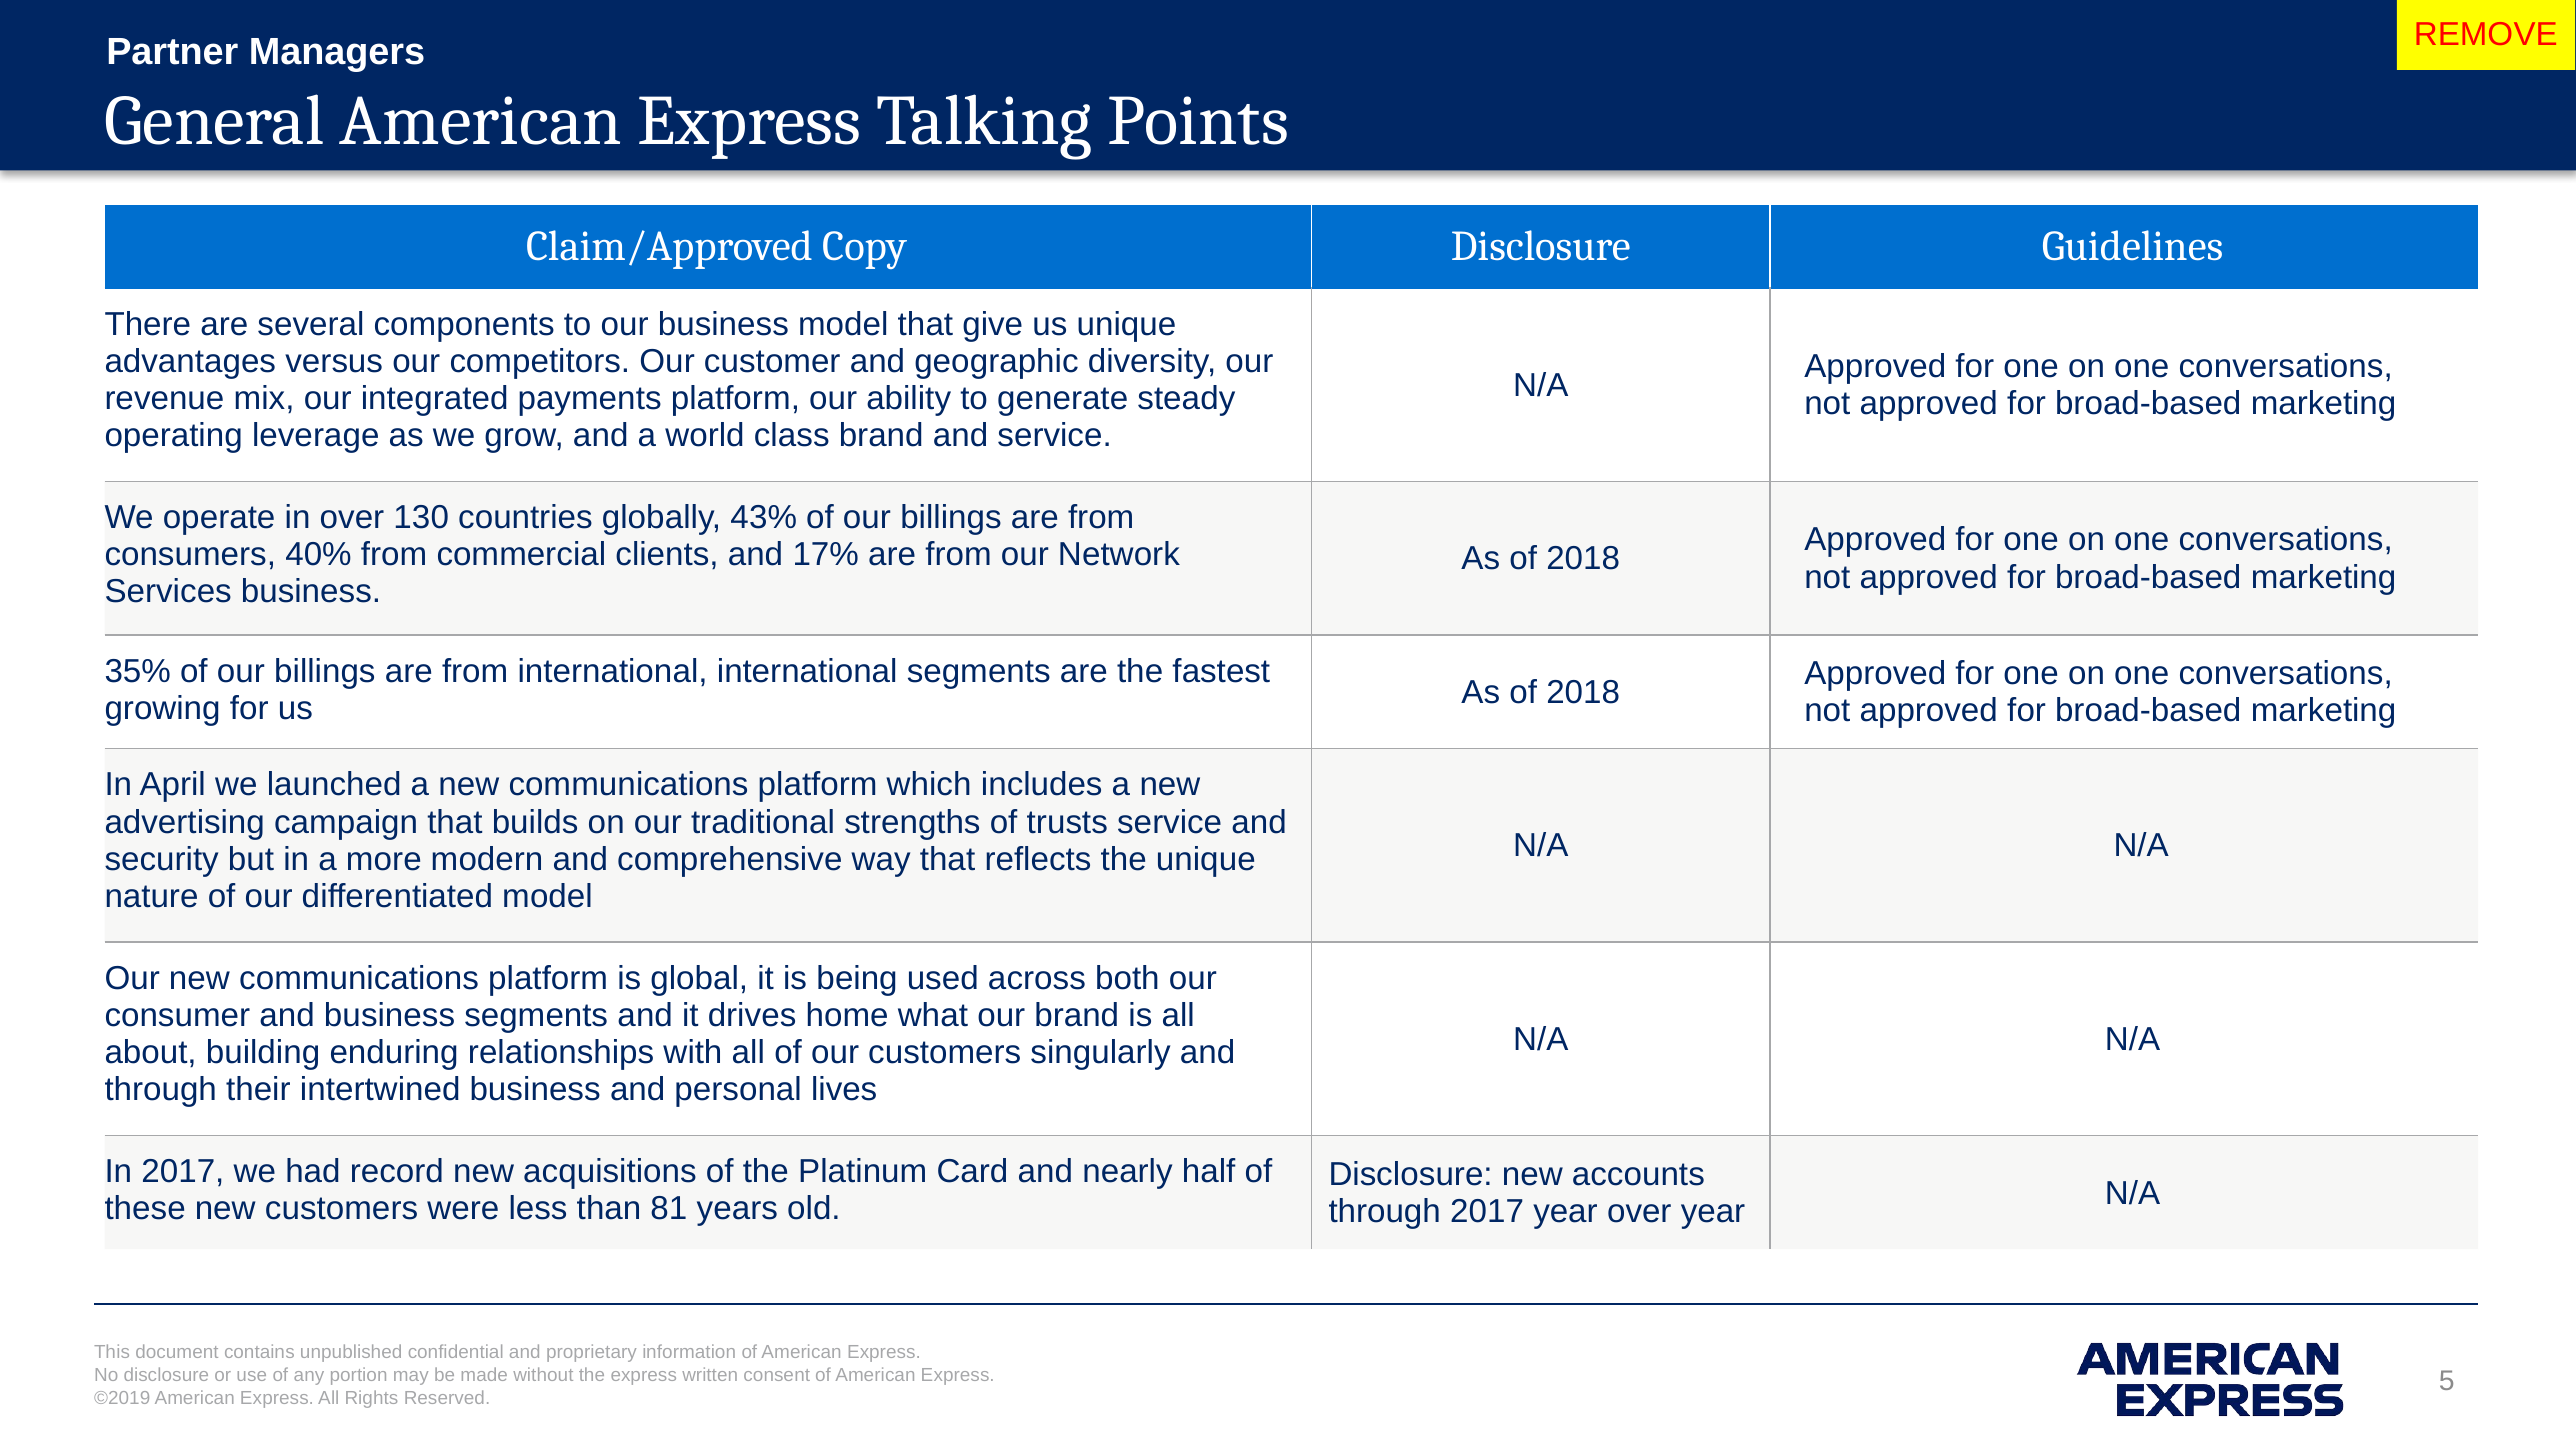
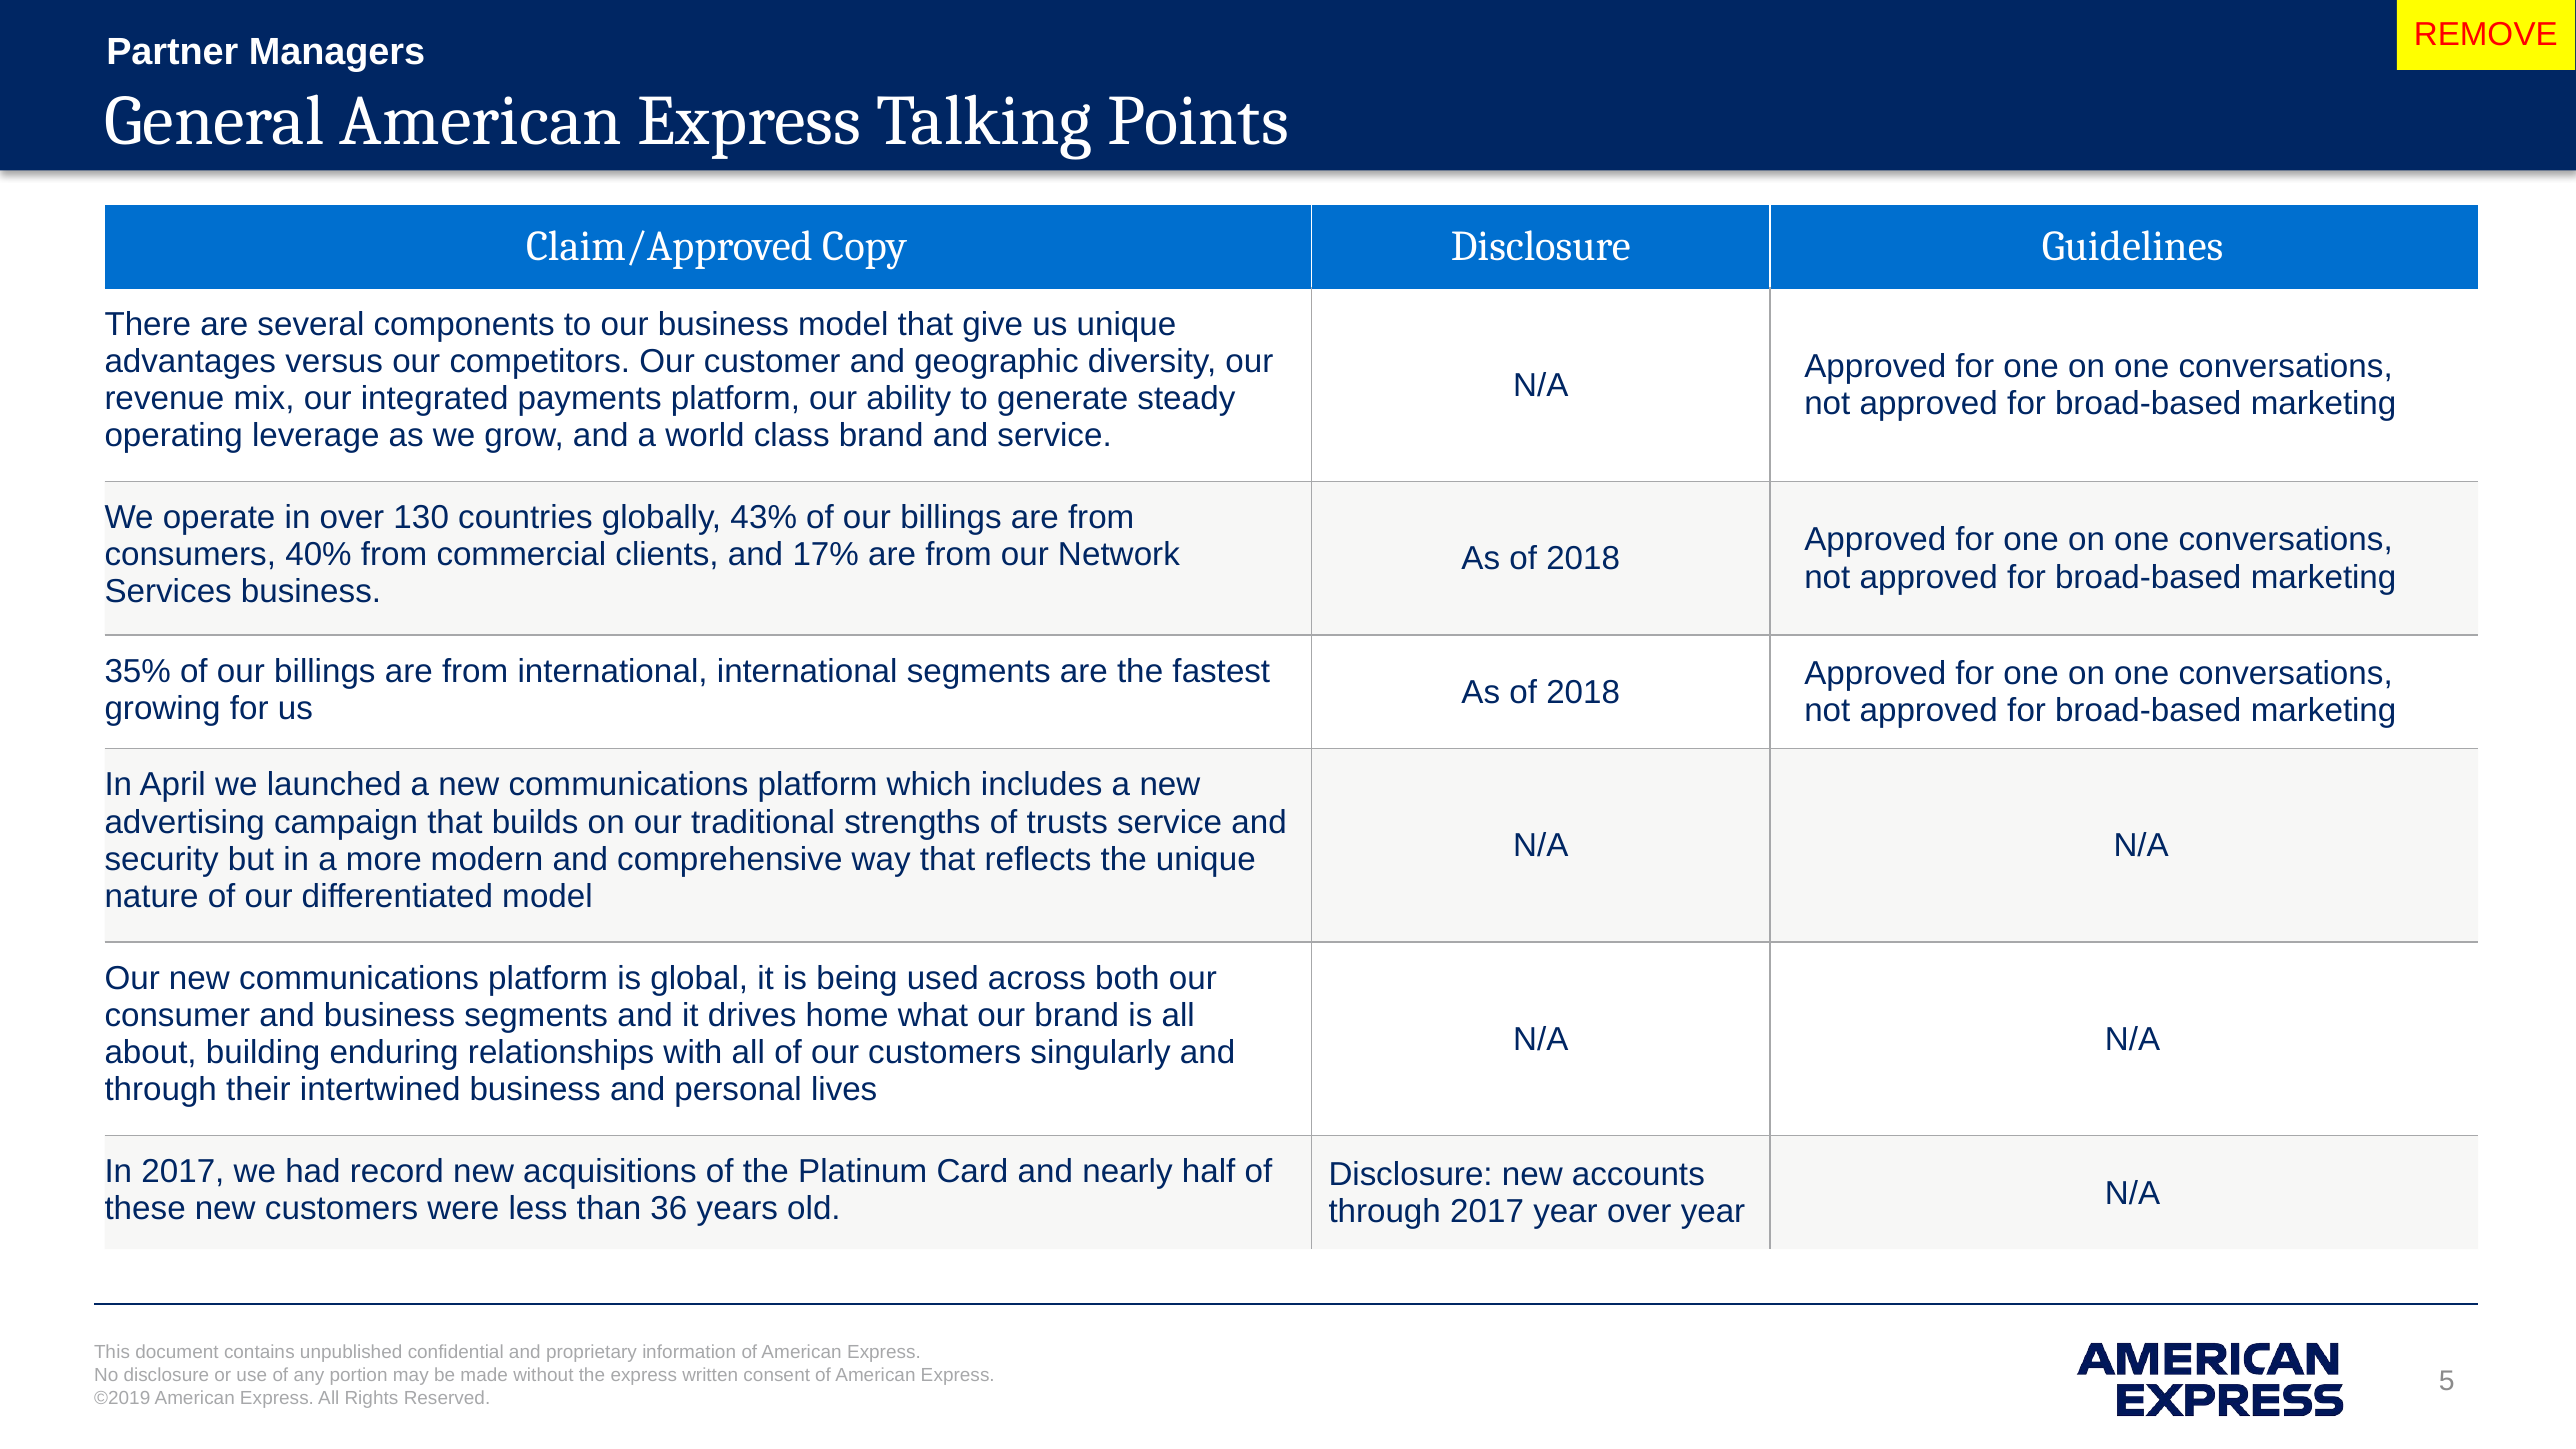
81: 81 -> 36 (669, 1209)
